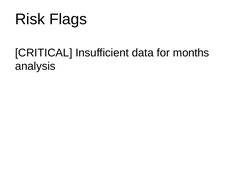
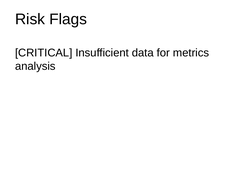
months: months -> metrics (191, 53)
